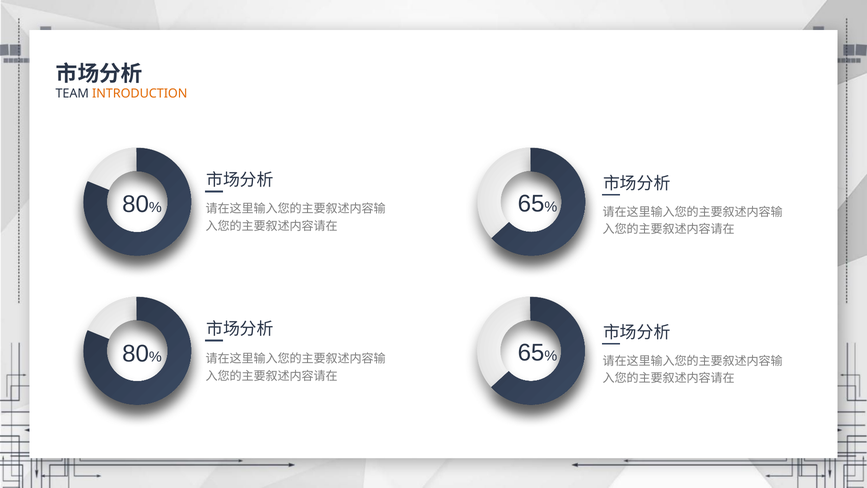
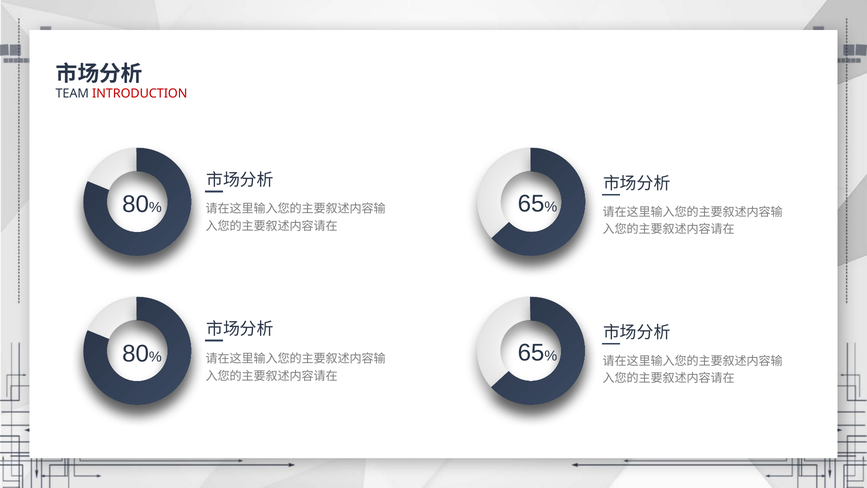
INTRODUCTION colour: orange -> red (140, 94)
